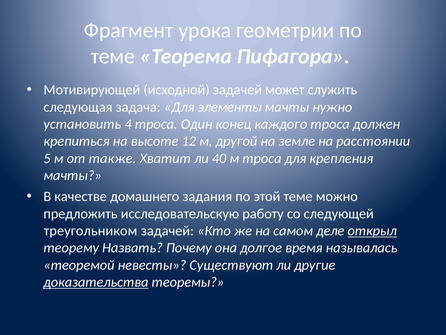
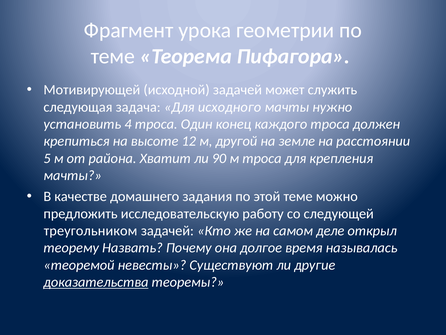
элементы: элементы -> исходного (230, 107)
также: также -> района (113, 158)
40: 40 -> 90 (219, 158)
открыл underline: present -> none (372, 230)
